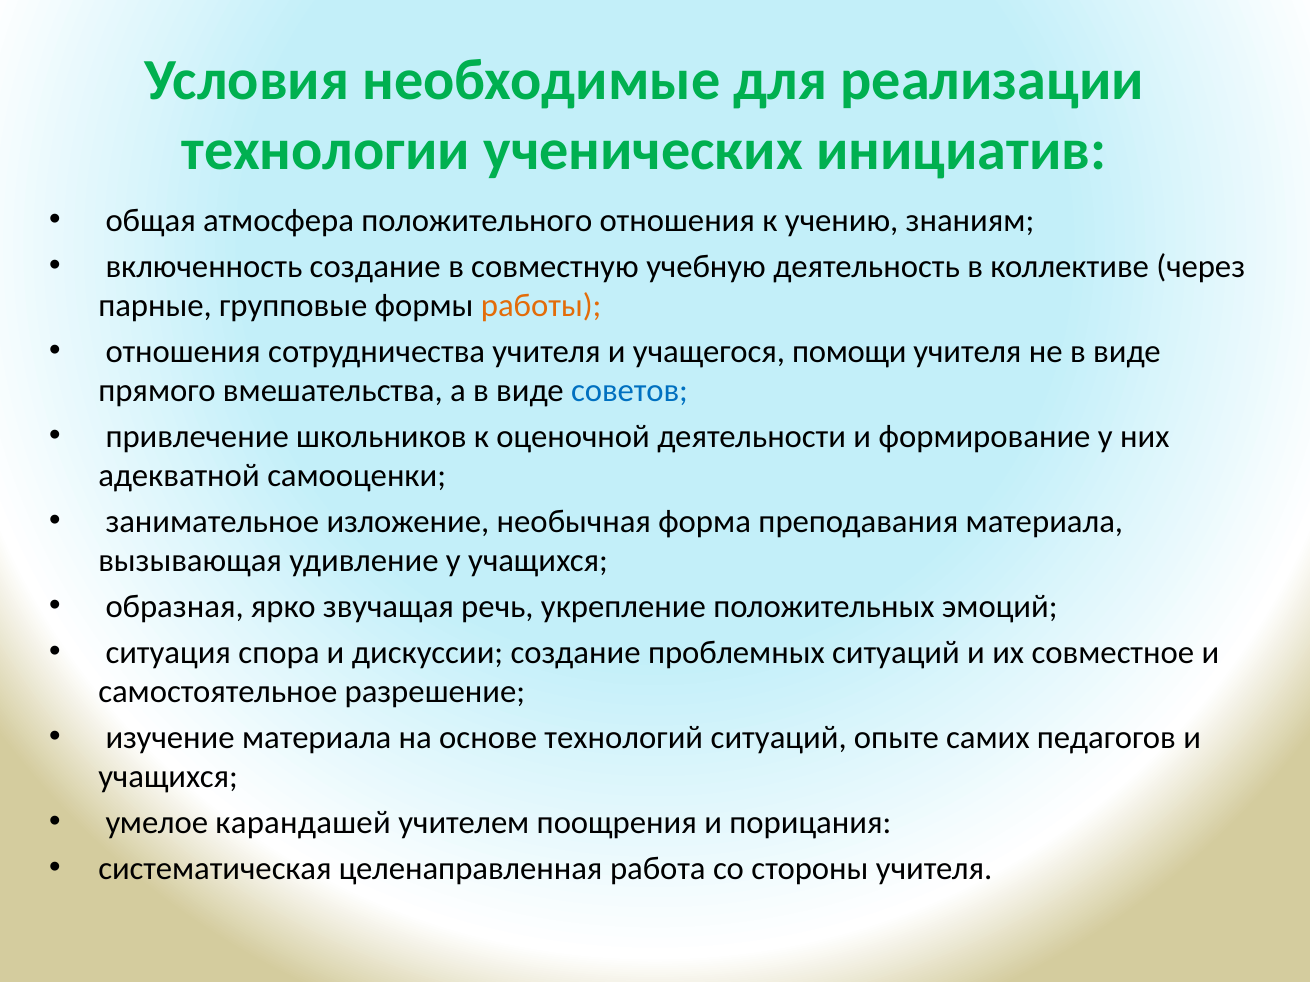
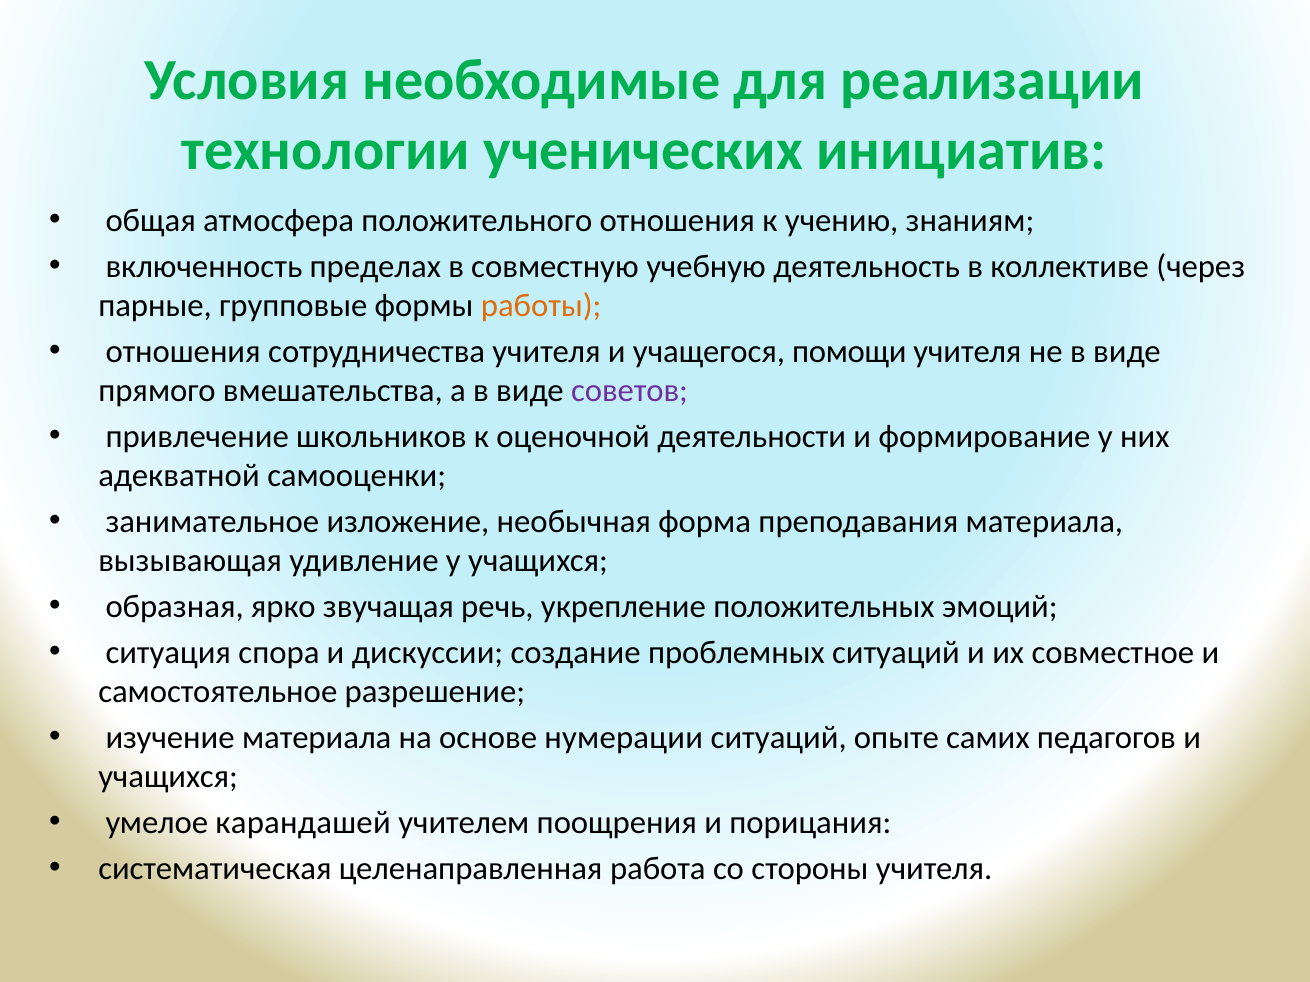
включенность создание: создание -> пределах (375, 267)
советов colour: blue -> purple (630, 391)
технологий: технологий -> нумерации (624, 738)
